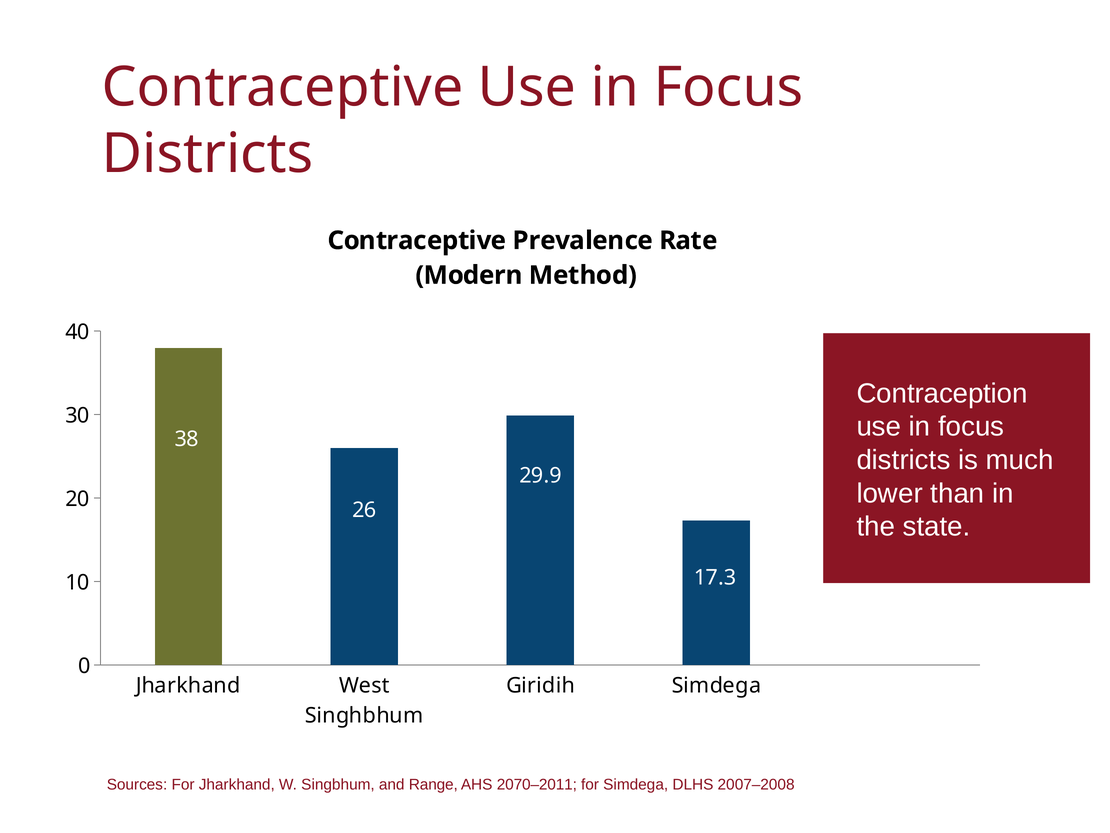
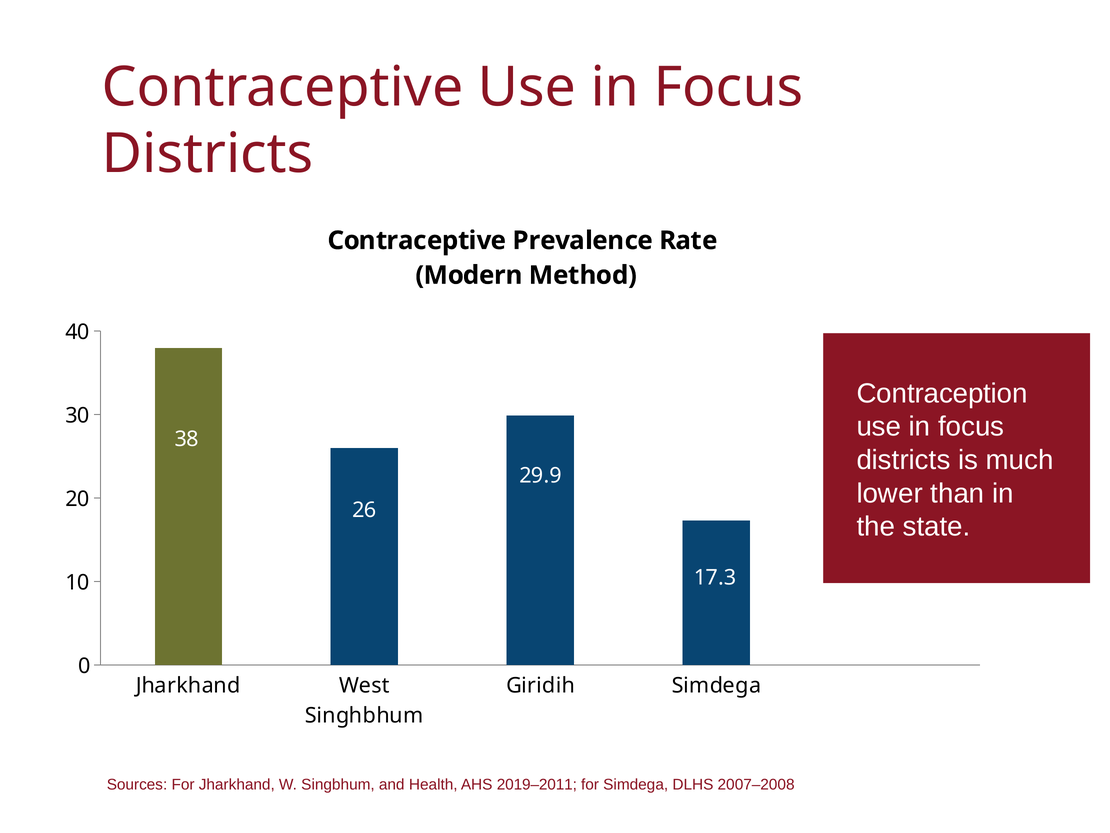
Range: Range -> Health (433, 784)
2070–2011: 2070–2011 -> 2019–2011 (537, 784)
